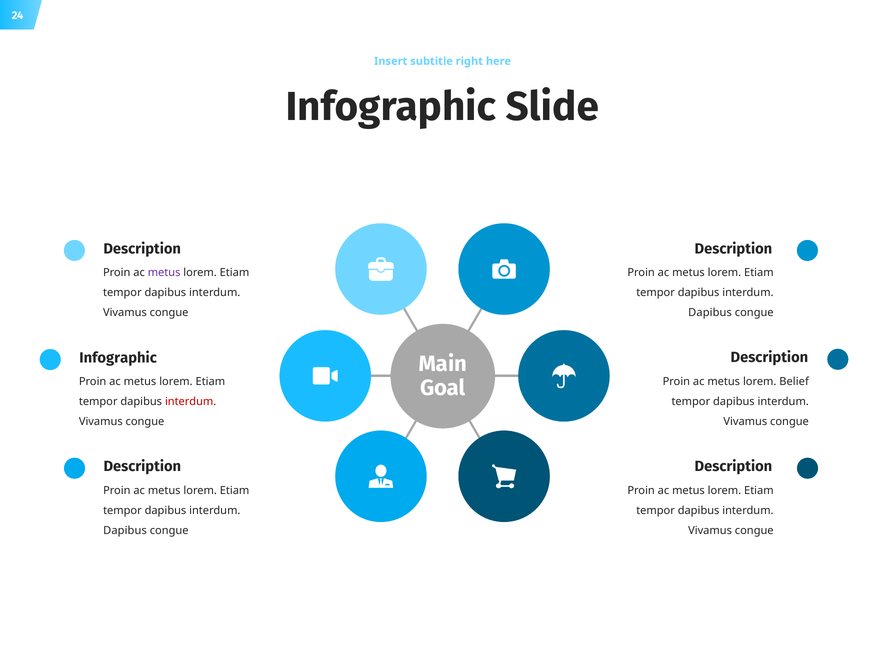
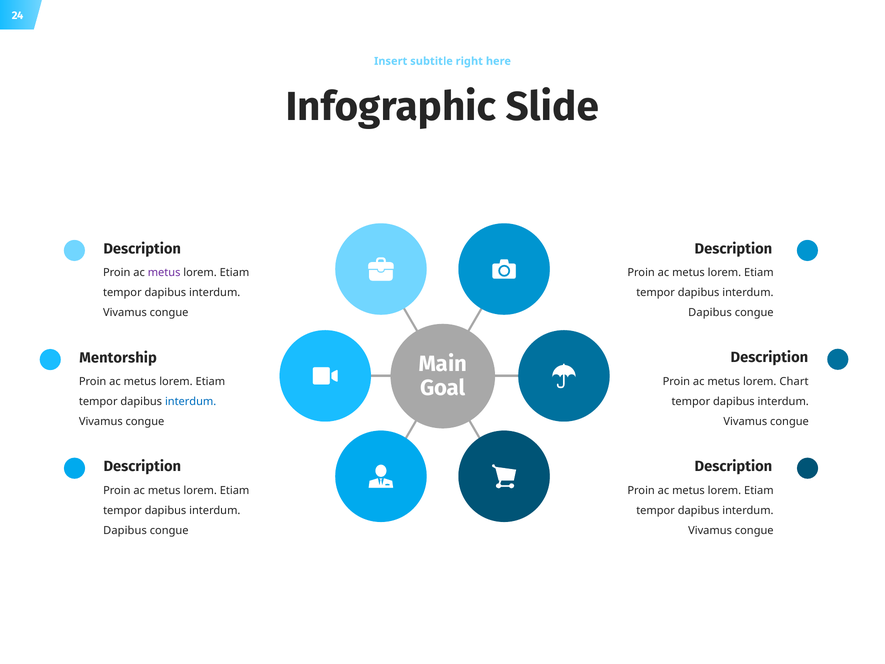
Infographic: Infographic -> Mentorship (118, 358)
Belief: Belief -> Chart (794, 381)
interdum colour: red -> blue (191, 402)
